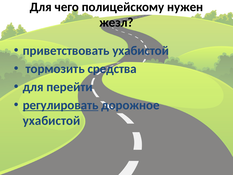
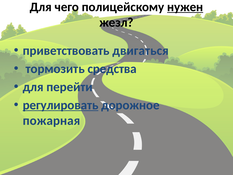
нужен underline: none -> present (185, 7)
приветствовать ухабистой: ухабистой -> двигаться (141, 51)
ухабистой: ухабистой -> пожарная (51, 120)
